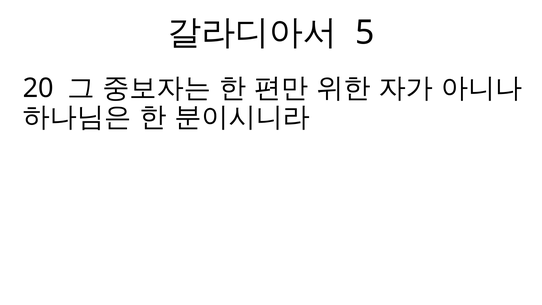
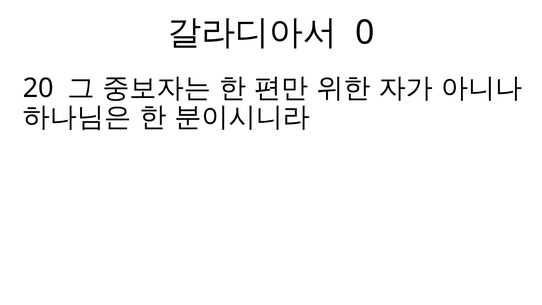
5: 5 -> 0 (365, 33)
